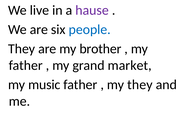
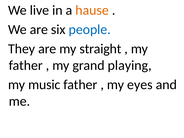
hause colour: purple -> orange (92, 10)
brother: brother -> straight (100, 49)
market: market -> playing (130, 65)
my they: they -> eyes (140, 85)
